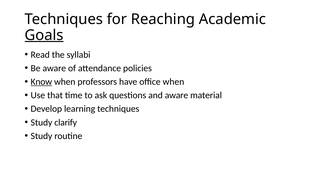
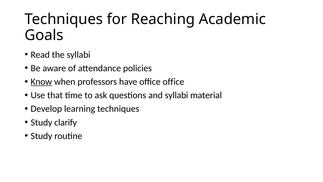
Goals underline: present -> none (44, 35)
office when: when -> office (173, 82)
and aware: aware -> syllabi (176, 95)
